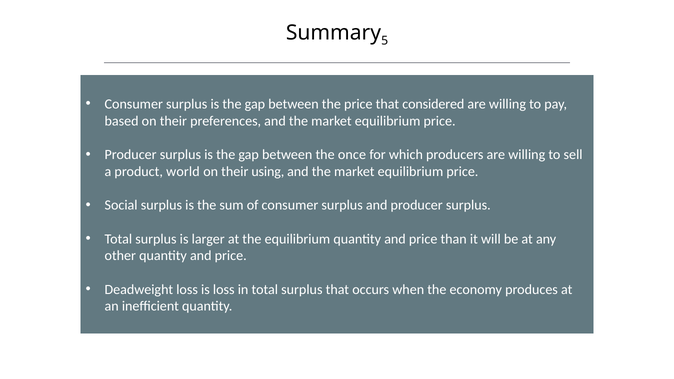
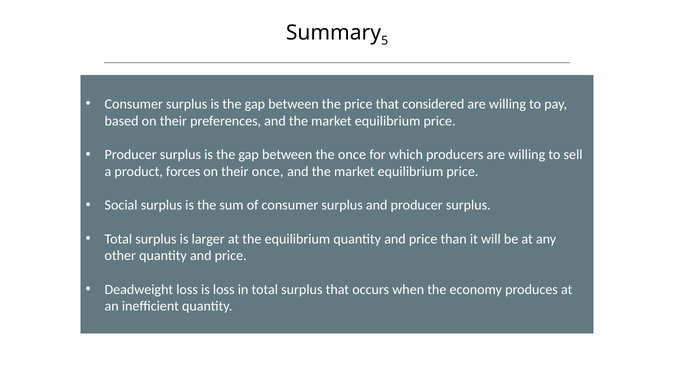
world: world -> forces (183, 172)
their using: using -> once (268, 172)
